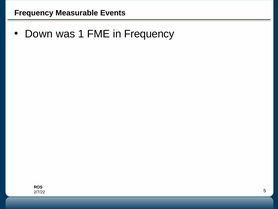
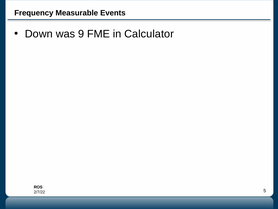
1: 1 -> 9 (81, 34)
in Frequency: Frequency -> Calculator (149, 34)
